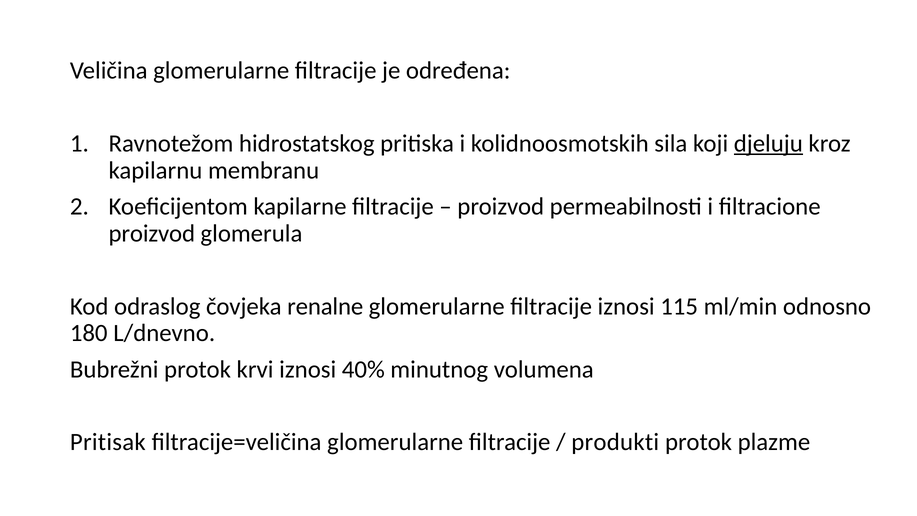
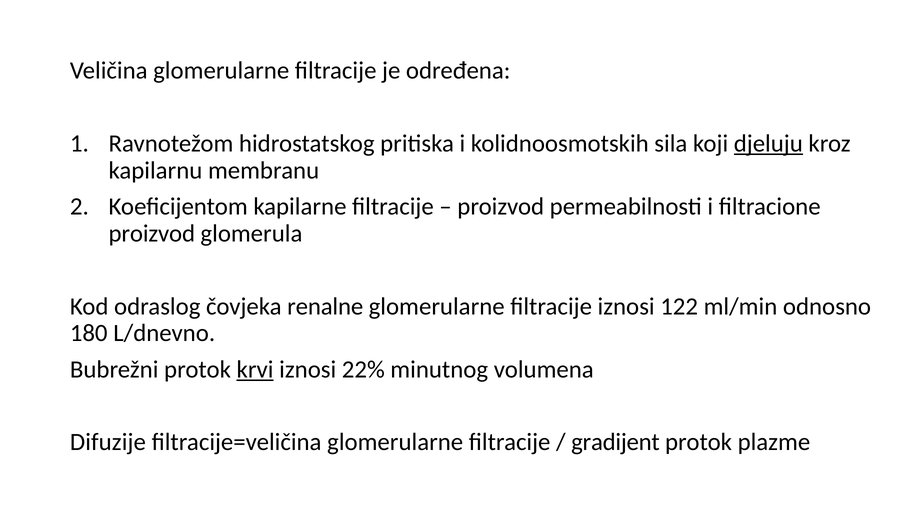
115: 115 -> 122 (679, 306)
krvi underline: none -> present (255, 369)
40%: 40% -> 22% (363, 369)
Pritisak: Pritisak -> Difuzije (108, 442)
produkti: produkti -> gradijent (615, 442)
